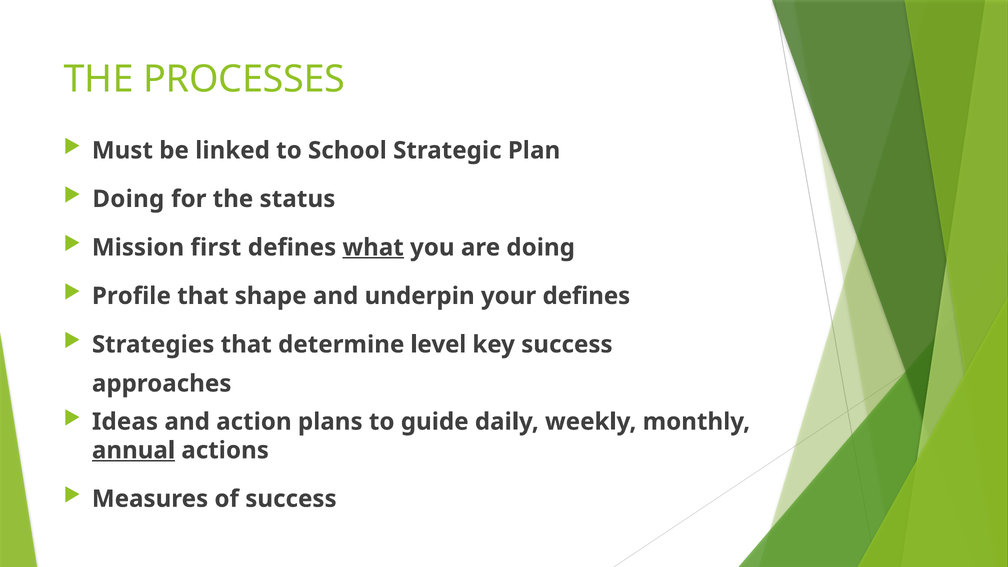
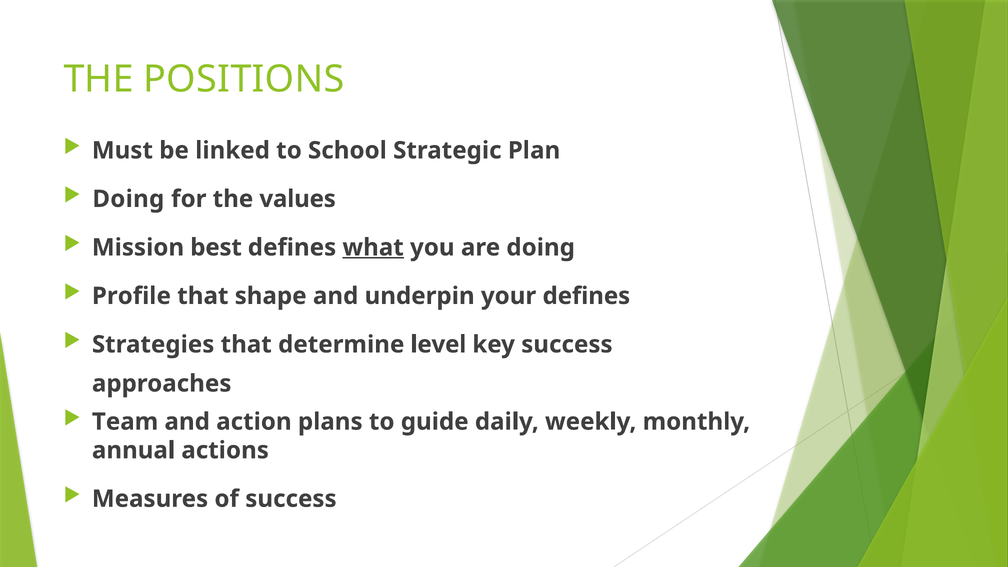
PROCESSES: PROCESSES -> POSITIONS (244, 79)
status: status -> values (298, 199)
first: first -> best (216, 247)
Ideas: Ideas -> Team (125, 422)
annual underline: present -> none (133, 450)
